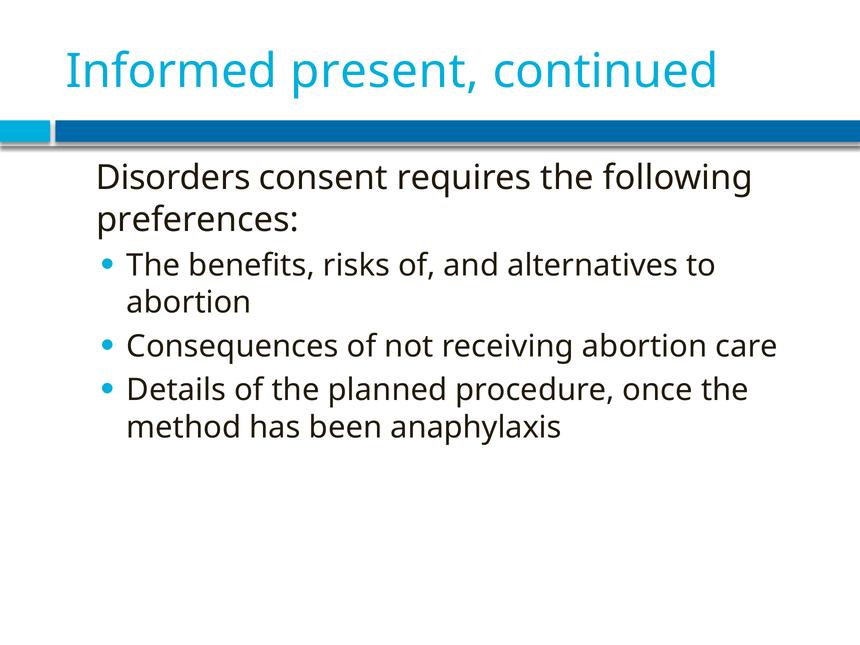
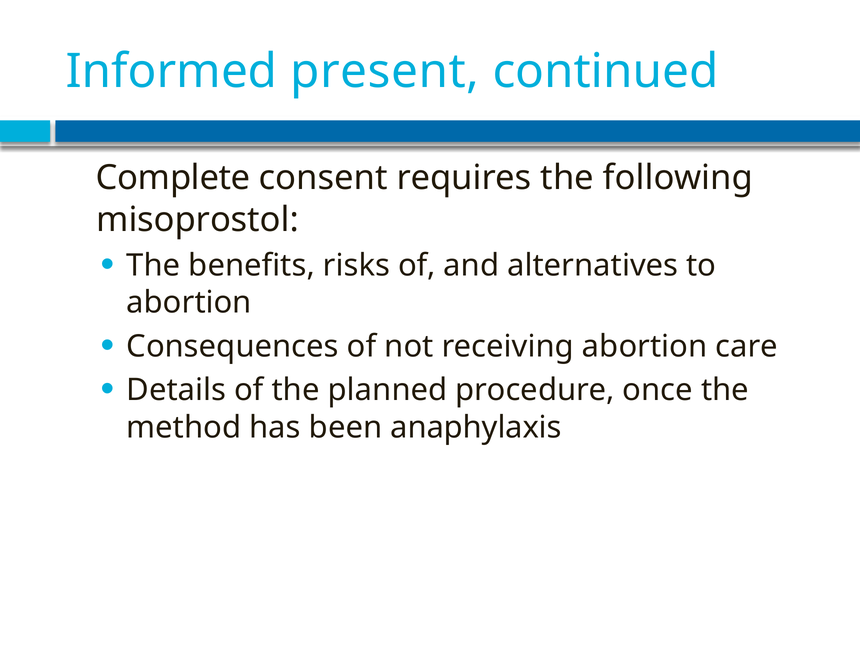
Disorders: Disorders -> Complete (173, 178)
preferences: preferences -> misoprostol (198, 220)
